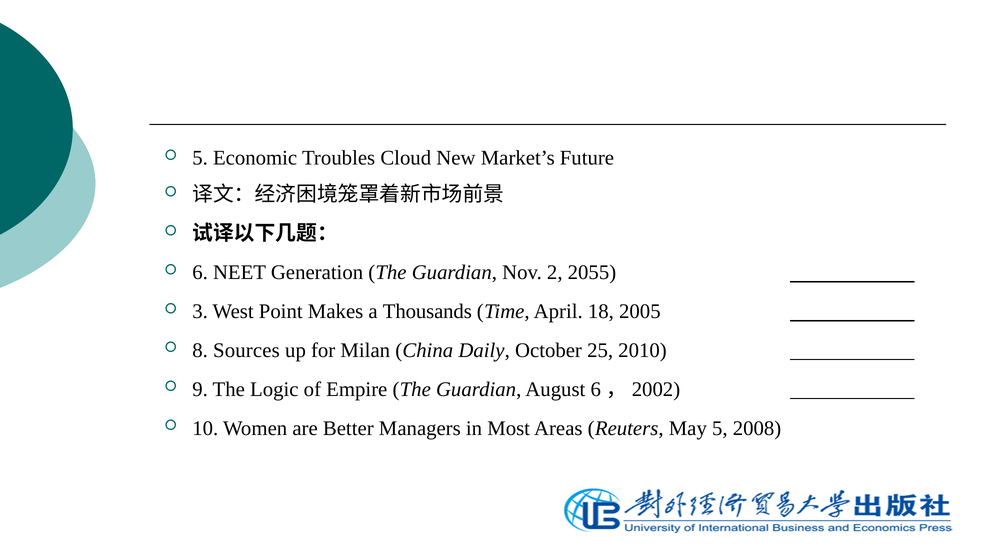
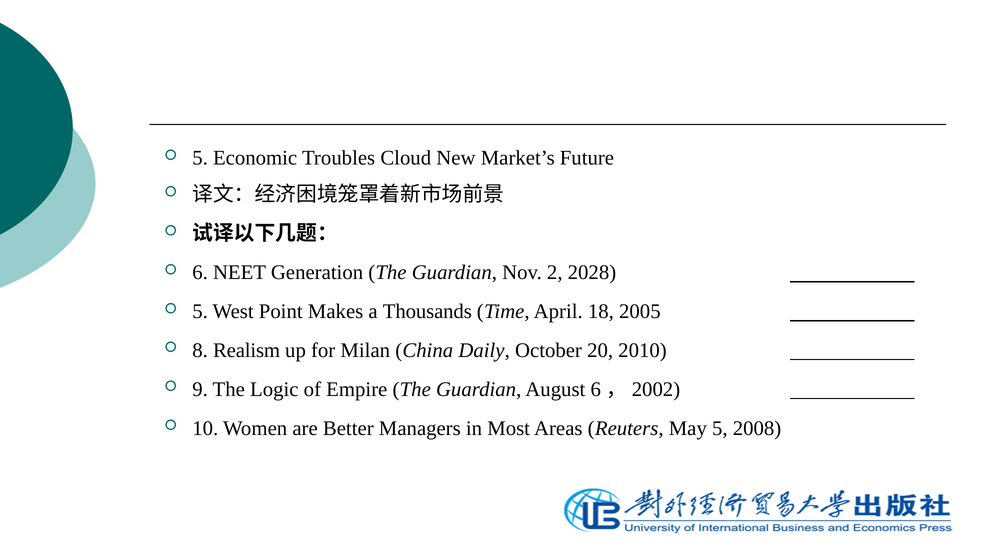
2055: 2055 -> 2028 (592, 273)
3: 3 -> 5 (200, 312)
Sources: Sources -> Realism (247, 351)
25: 25 -> 20 (600, 351)
